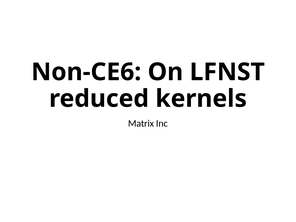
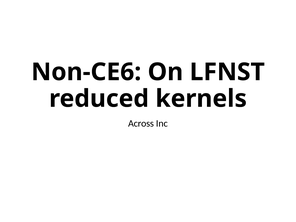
Matrix: Matrix -> Across (141, 123)
